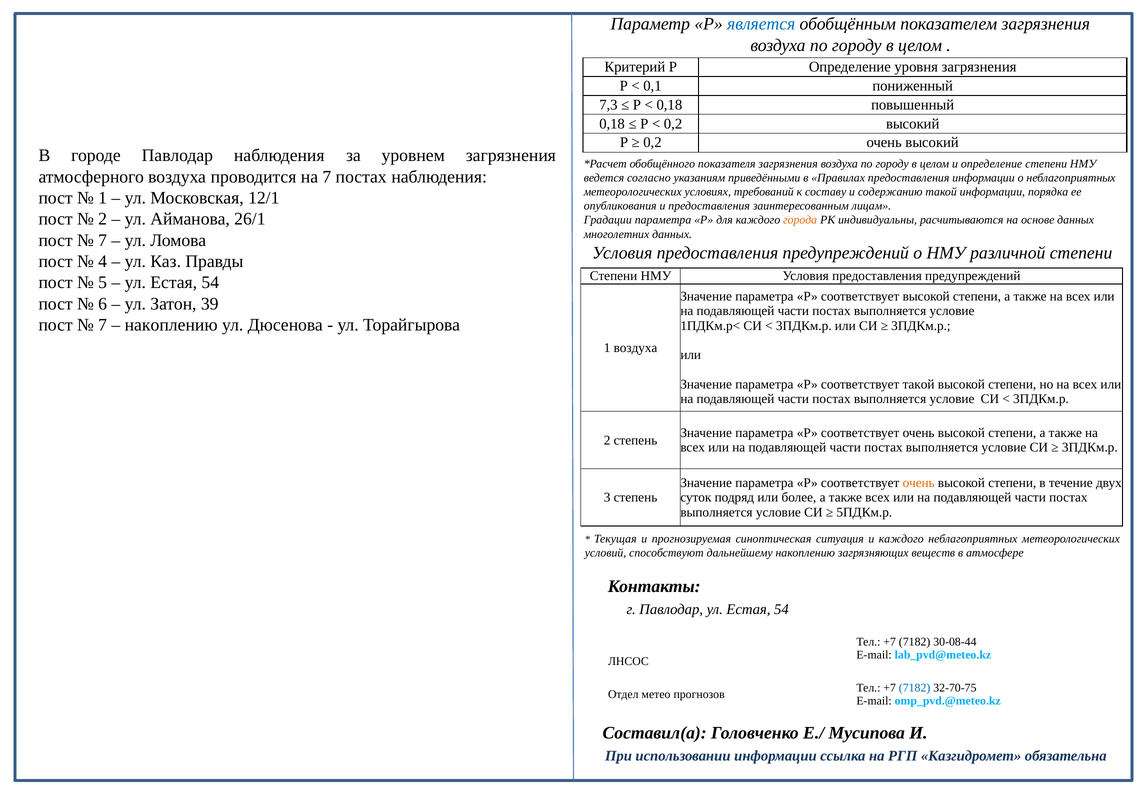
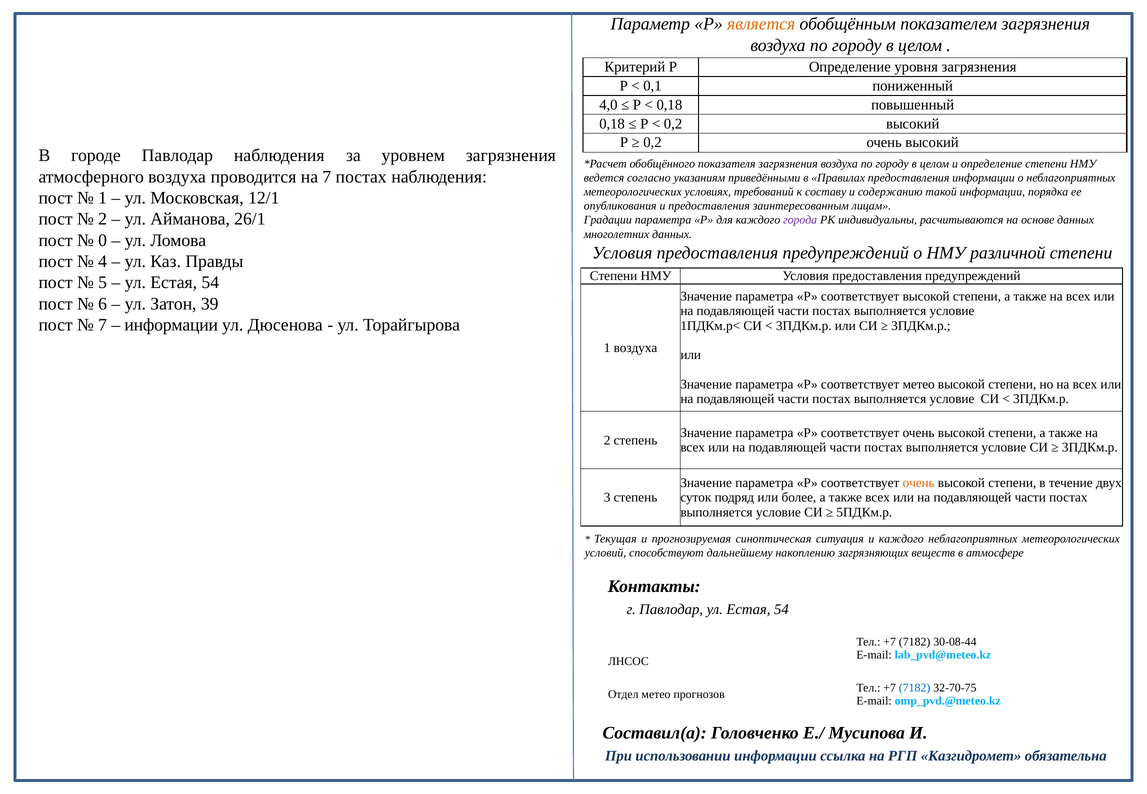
является colour: blue -> orange (761, 24)
7,3: 7,3 -> 4,0 (608, 105)
города colour: orange -> purple (800, 220)
7: 7 -> 0 (103, 240)
накоплению: накоплению -> информации (171, 325)
соответствует такой: такой -> метео (919, 384)
